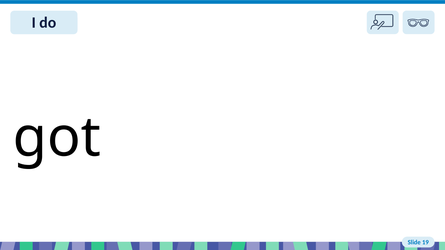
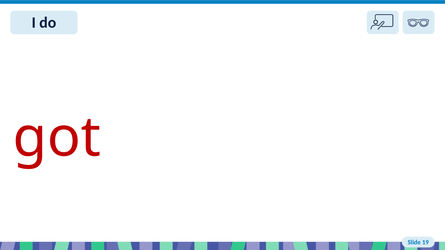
got colour: black -> red (57, 138)
